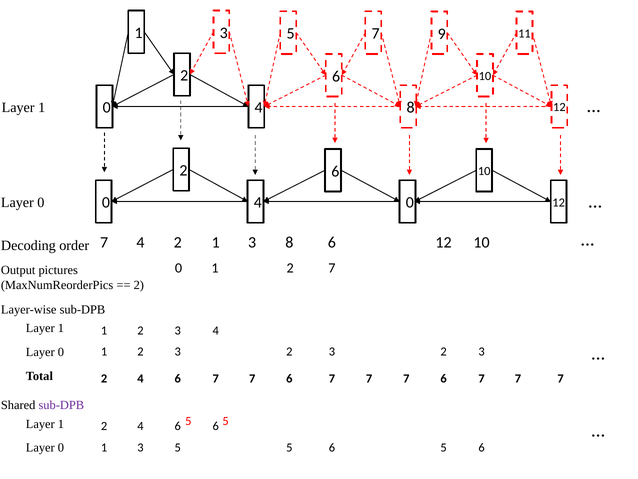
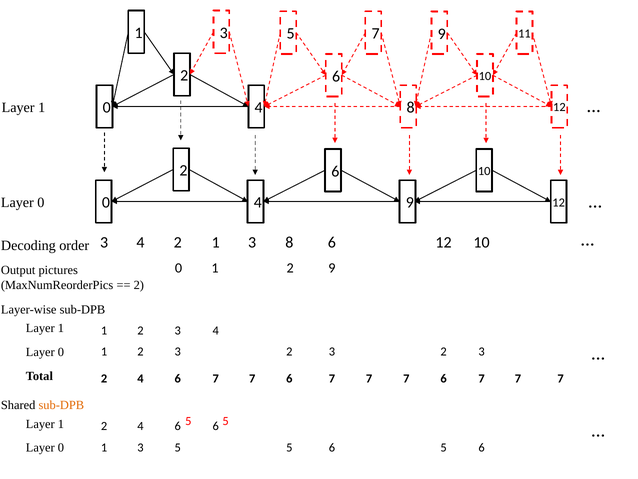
4 0: 0 -> 9 (410, 202)
order 7: 7 -> 3 (104, 242)
1 7: 7 -> 9 (332, 268)
sub-DPB colour: purple -> orange (61, 405)
